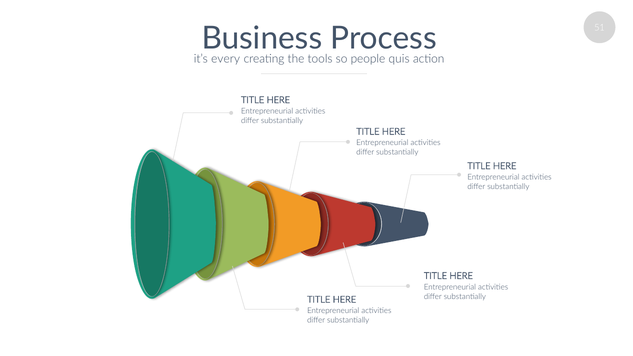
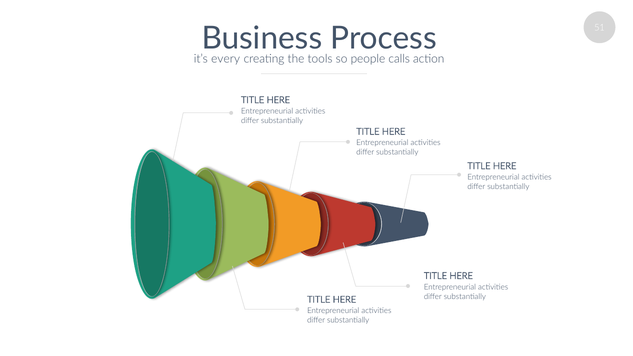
quis: quis -> calls (399, 59)
